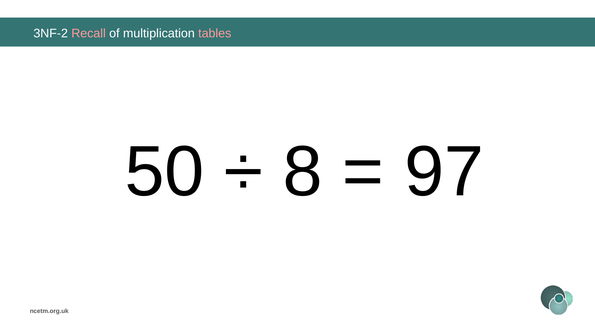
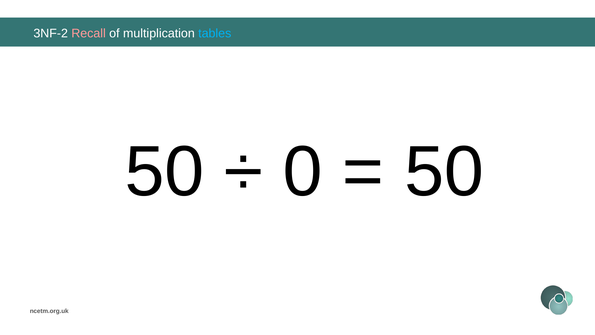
tables colour: pink -> light blue (215, 33)
8: 8 -> 0 (303, 172)
97: 97 -> 50 (444, 172)
